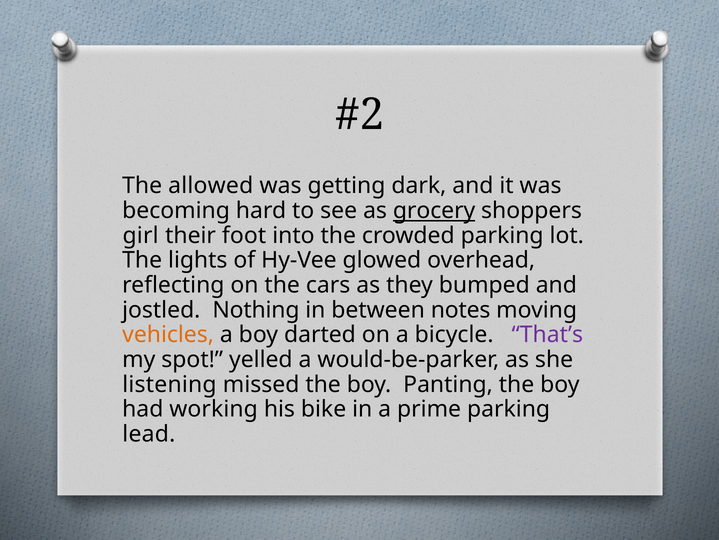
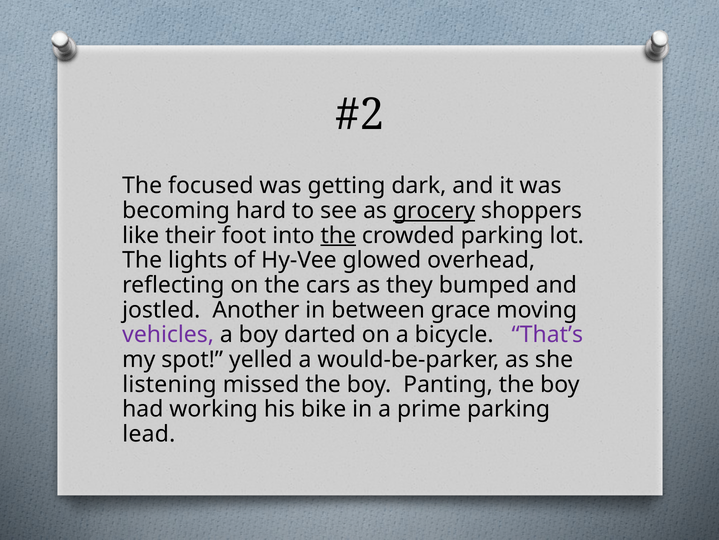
allowed: allowed -> focused (211, 186)
girl: girl -> like (141, 235)
the underline: none -> present (338, 235)
Nothing: Nothing -> Another (256, 310)
notes: notes -> grace (461, 310)
vehicles colour: orange -> purple (168, 334)
